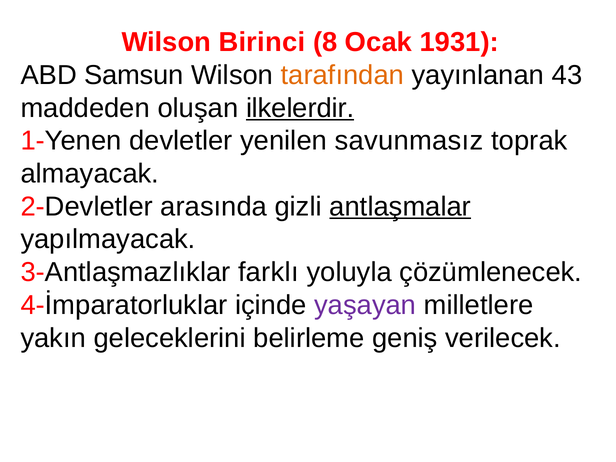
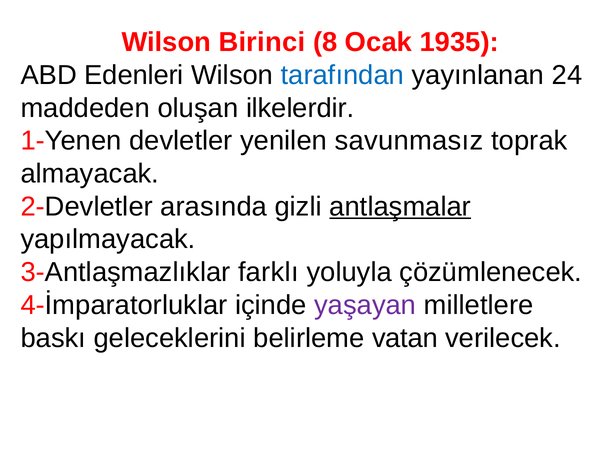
1931: 1931 -> 1935 (459, 42)
Samsun: Samsun -> Edenleri (134, 75)
tarafından colour: orange -> blue (342, 75)
43: 43 -> 24 (567, 75)
ilkelerdir underline: present -> none (300, 108)
yakın: yakın -> baskı (53, 338)
geniş: geniş -> vatan (405, 338)
